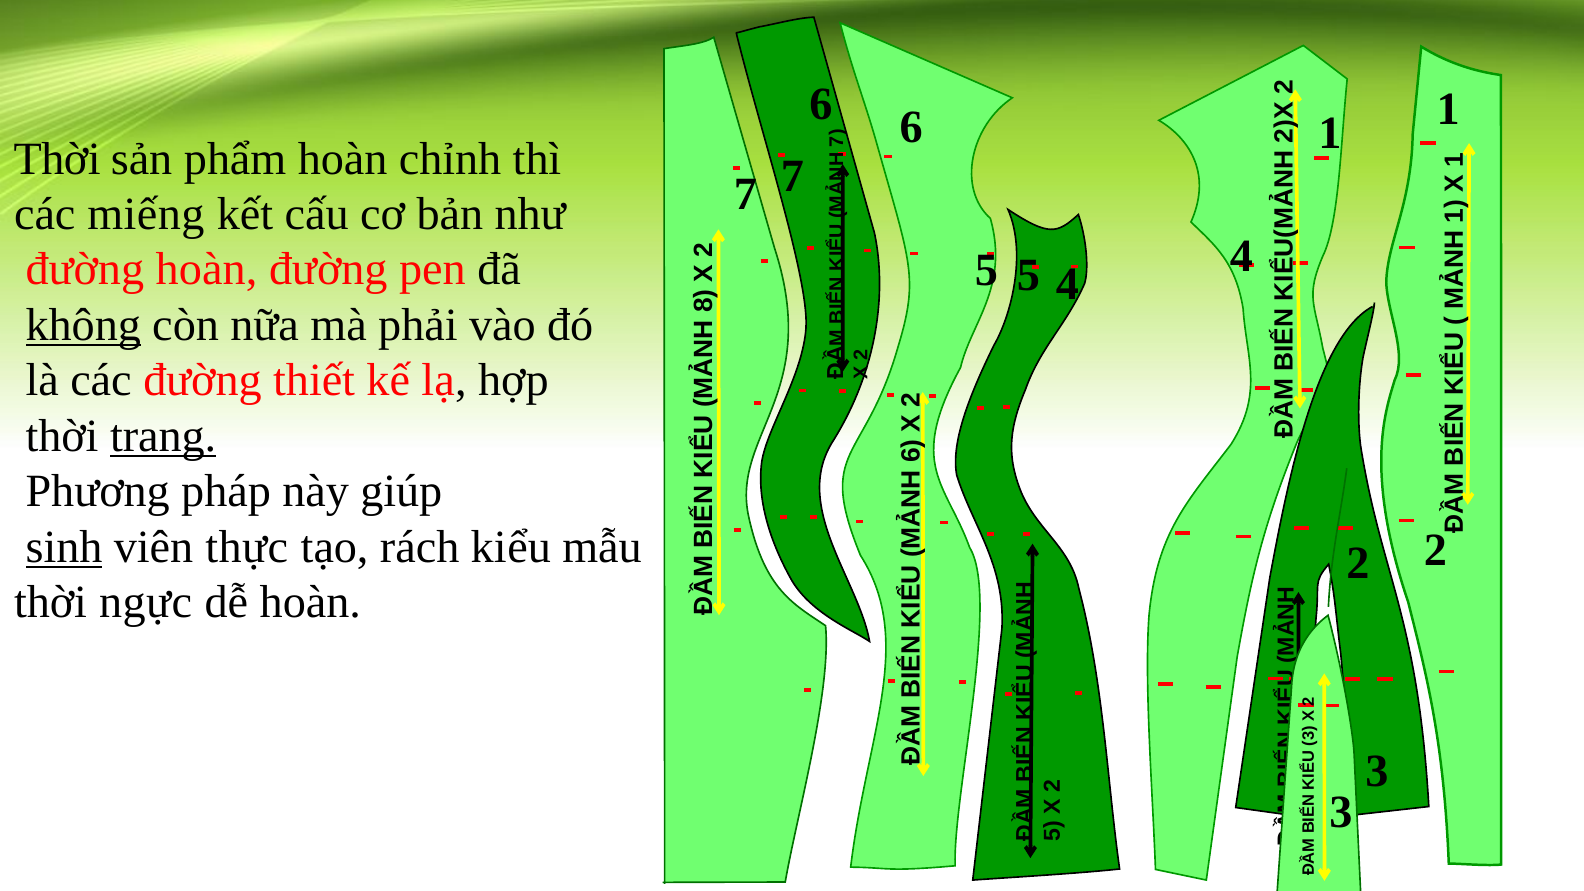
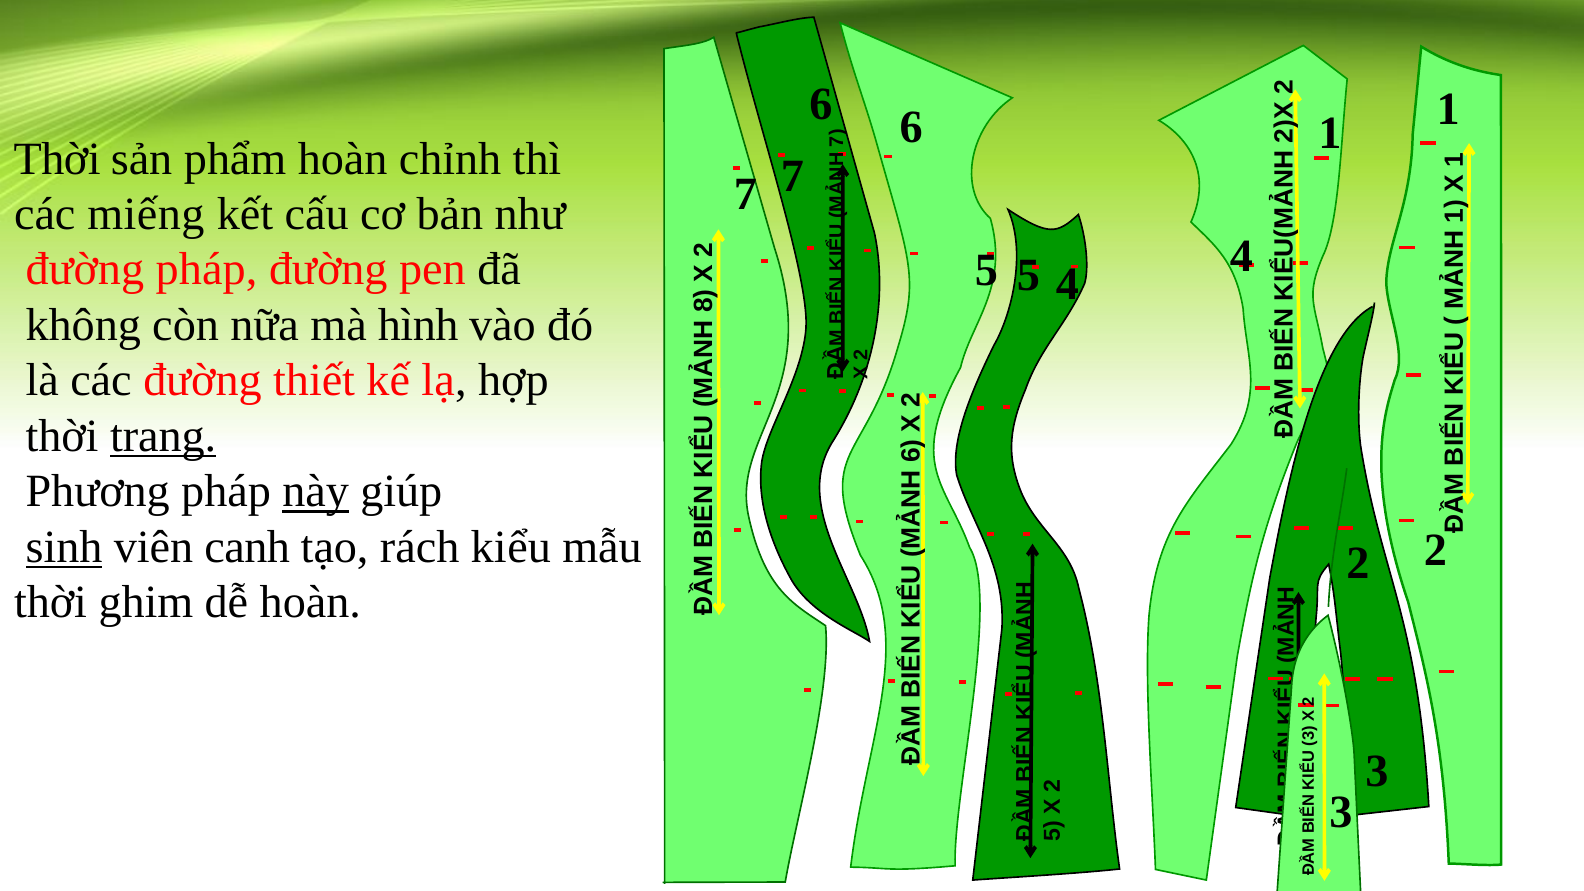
đường hoàn: hoàn -> pháp (206, 270)
không underline: present -> none (83, 325)
phải: phải -> hình (418, 325)
này underline: none -> present (316, 492)
thực: thực -> canh (247, 547)
ngực: ngực -> ghim (146, 603)
